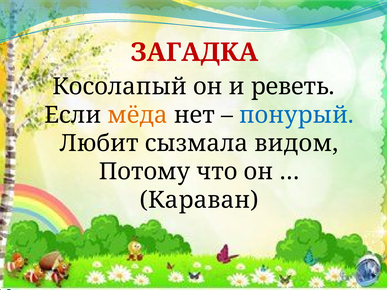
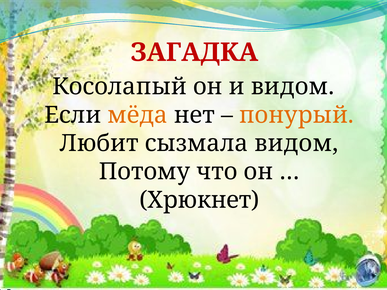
и реветь: реветь -> видом (292, 87)
понурый colour: blue -> orange (296, 115)
Караван: Караван -> Хрюкнет (199, 200)
